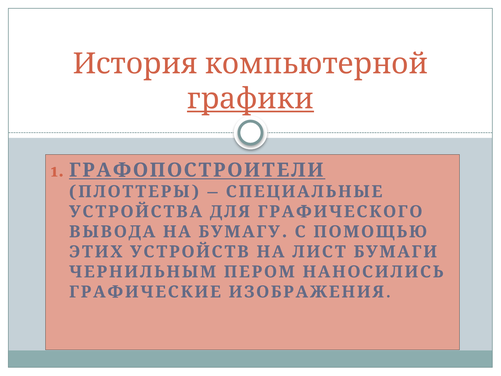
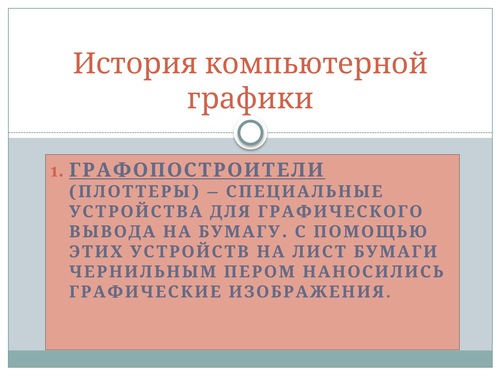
графики underline: present -> none (250, 99)
